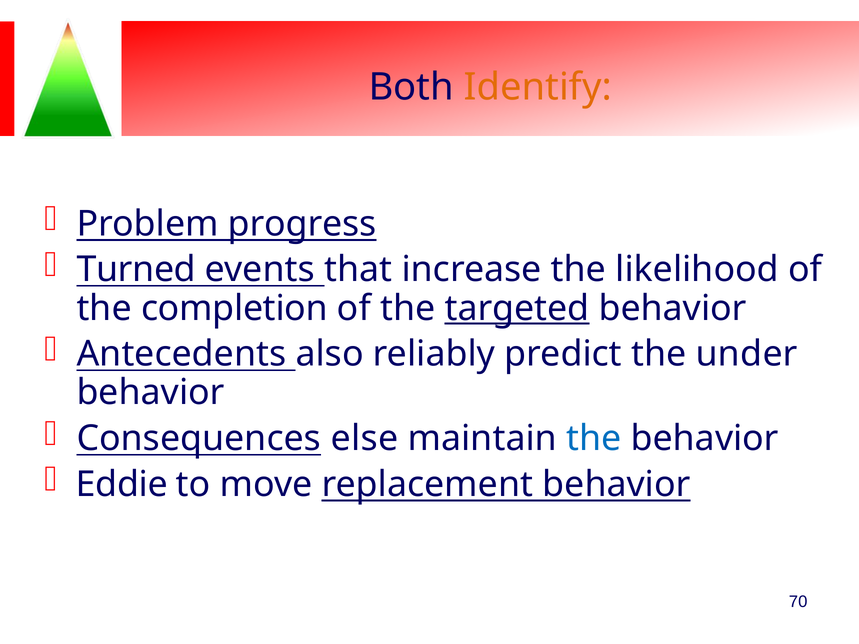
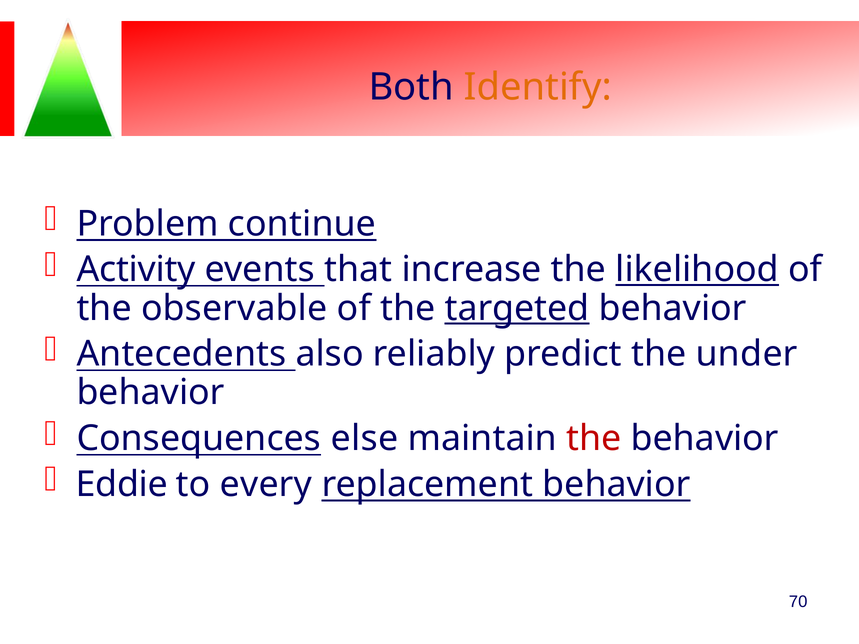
progress: progress -> continue (302, 224)
Turned: Turned -> Activity (136, 270)
likelihood underline: none -> present (697, 270)
completion: completion -> observable (234, 308)
the colour: blue -> red (594, 439)
move: move -> every (266, 484)
